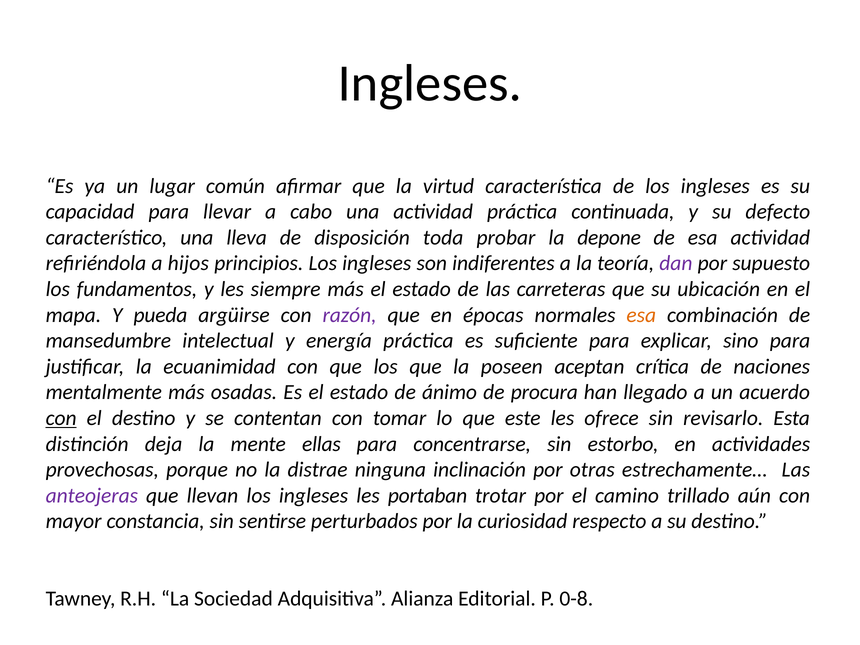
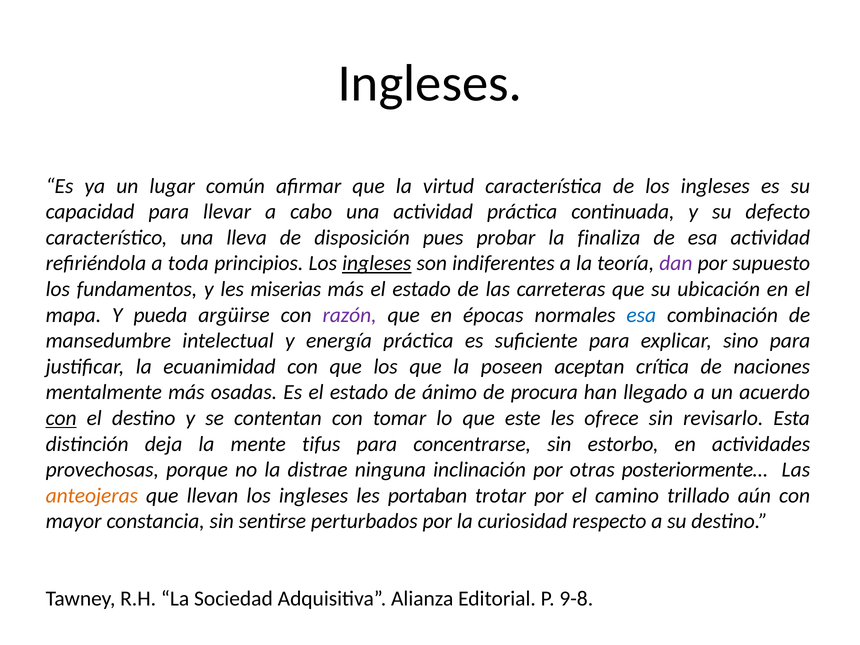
toda: toda -> pues (443, 238)
depone: depone -> finaliza (609, 238)
hijos: hijos -> toda (188, 263)
ingleses underline: none -> present (377, 263)
siempre: siempre -> miserias (286, 289)
esa colour: orange -> blue (641, 315)
ellas: ellas -> tifus (321, 444)
estrechamente…: estrechamente… -> posteriormente… (695, 470)
anteojeras colour: purple -> orange (92, 496)
0-8: 0-8 -> 9-8 (576, 599)
